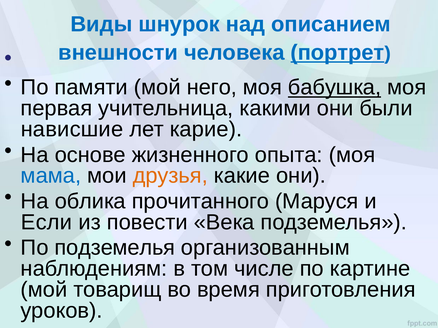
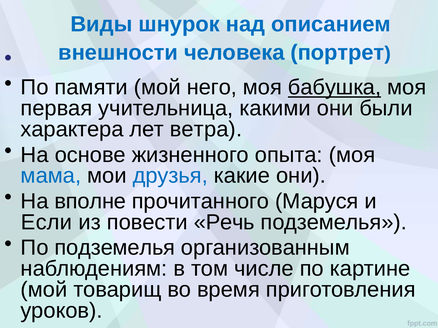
портрет underline: present -> none (337, 53)
нависшие: нависшие -> характера (72, 130)
карие: карие -> ветра (206, 130)
друзья colour: orange -> blue (170, 176)
облика: облика -> вполне (90, 201)
Века: Века -> Речь (224, 222)
